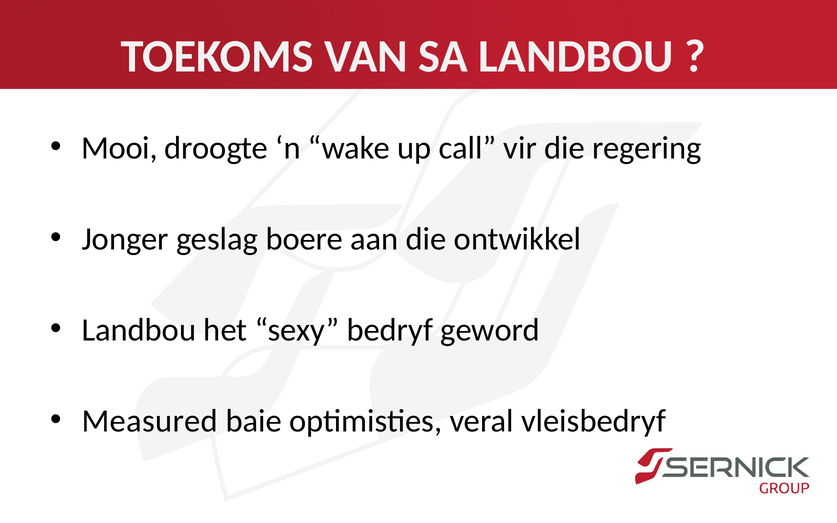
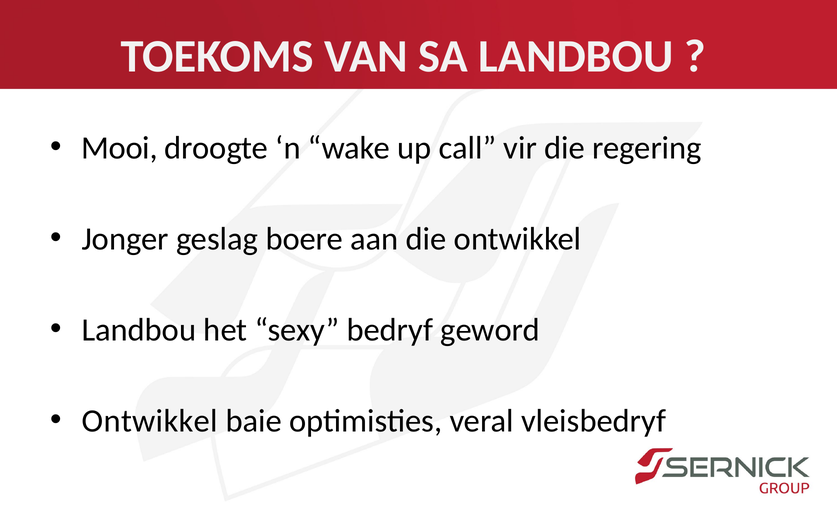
Measured: Measured -> Ontwikkel (150, 421)
